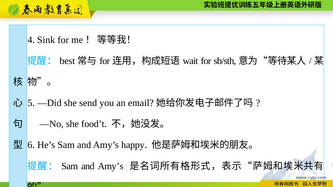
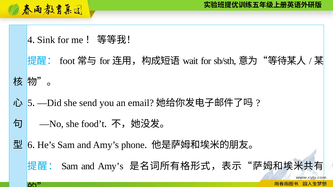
best: best -> foot (67, 61)
happy: happy -> phone (133, 145)
